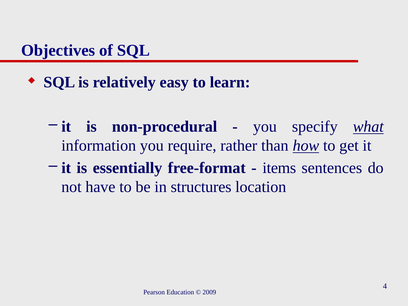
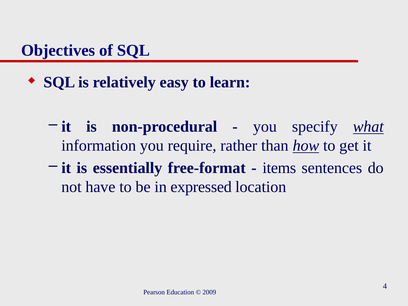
structures: structures -> expressed (201, 187)
